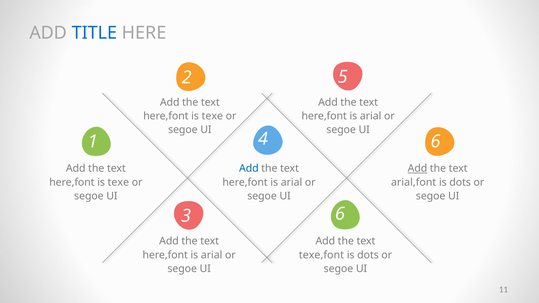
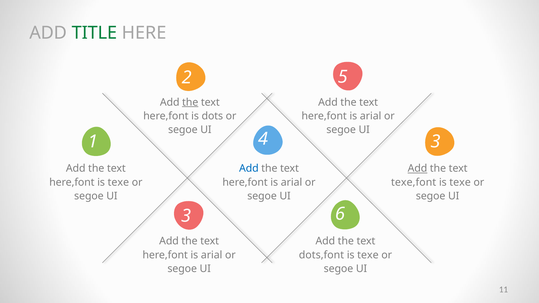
TITLE colour: blue -> green (95, 33)
the underline: none -> present (190, 102)
texe: texe -> dots (212, 116)
4 6: 6 -> 3 (435, 142)
arial,font: arial,font -> texe,font (414, 182)
dots: dots -> texe (460, 182)
texe,font: texe,font -> dots,font (321, 255)
dots: dots -> texe (368, 255)
